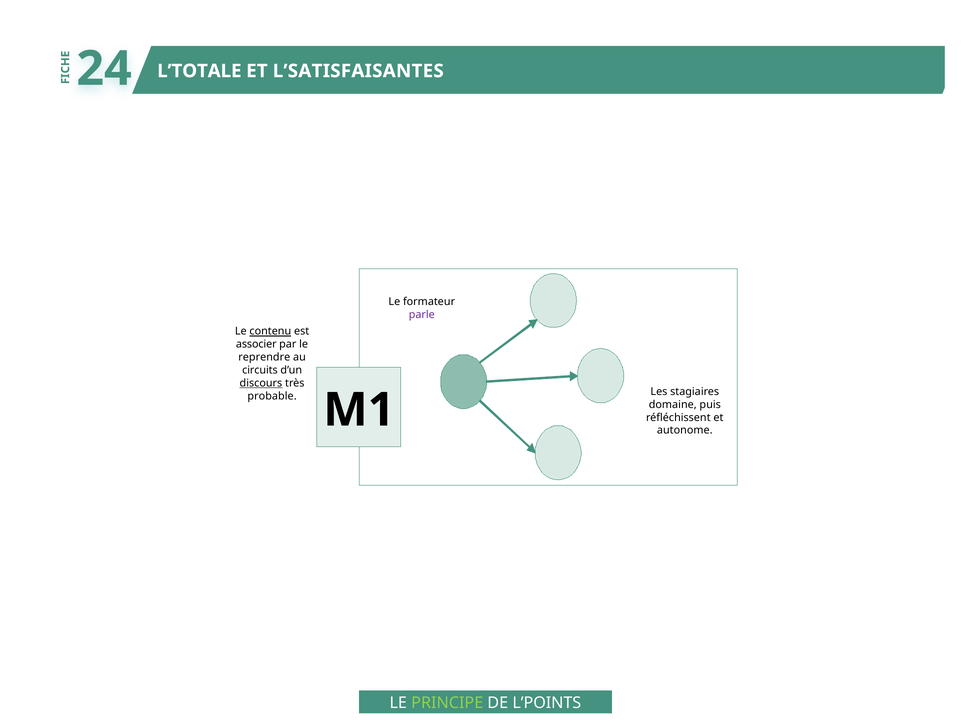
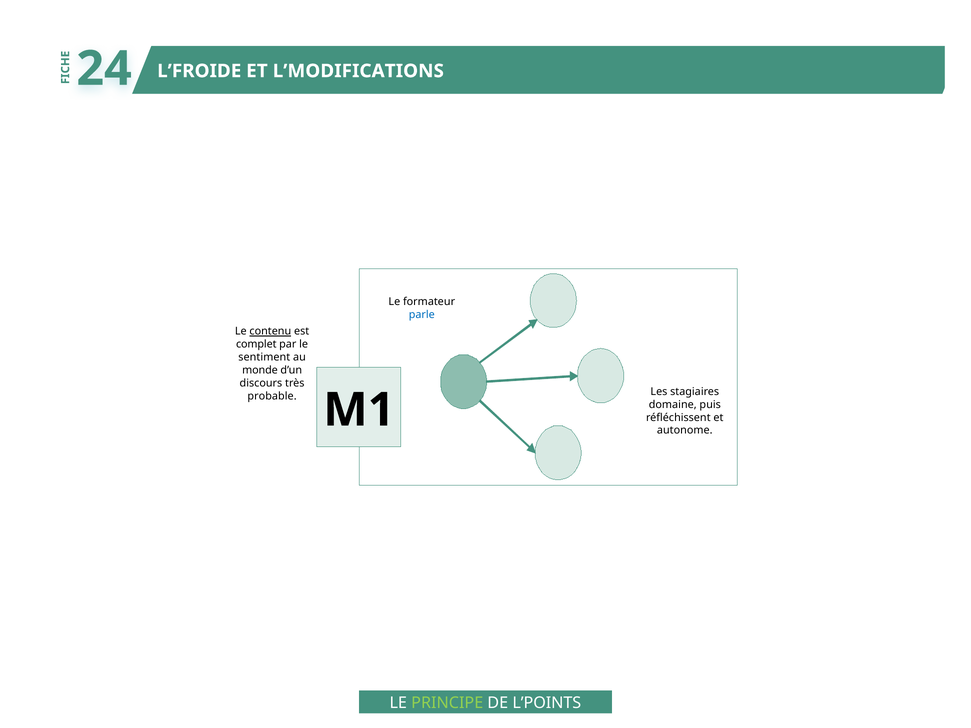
L’TOTALE: L’TOTALE -> L’FROIDE (199, 71)
L’SATISFAISANTES: L’SATISFAISANTES -> L’MODIFICATIONS (358, 71)
parle colour: purple -> blue (422, 315)
associer: associer -> complet (256, 344)
reprendre: reprendre -> sentiment (264, 357)
circuits: circuits -> monde (260, 370)
discours underline: present -> none (261, 383)
